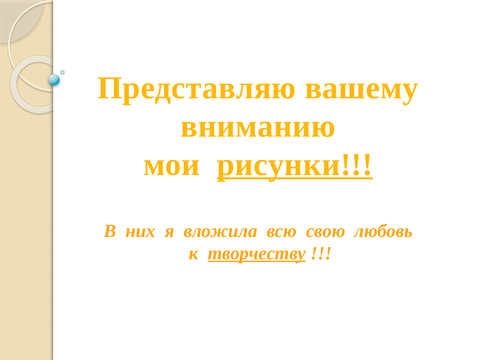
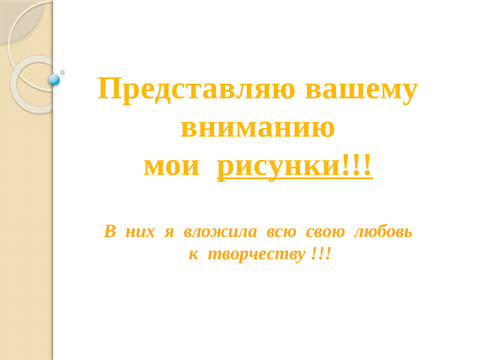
творчеству underline: present -> none (257, 253)
